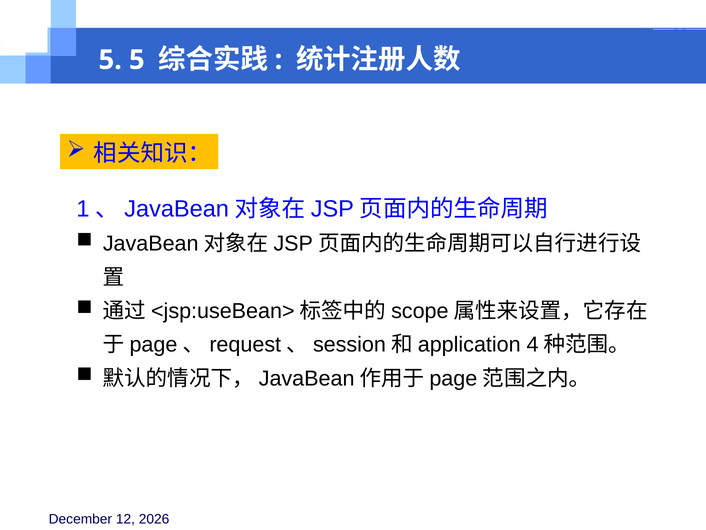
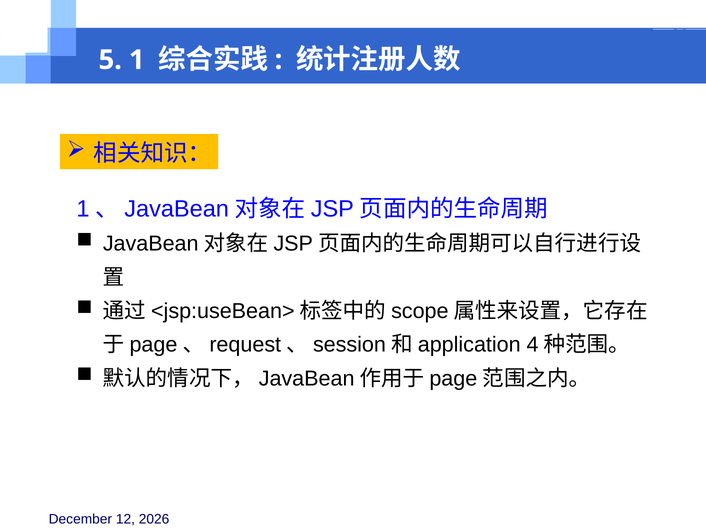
5 5: 5 -> 1 (137, 60)
